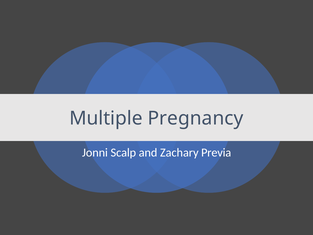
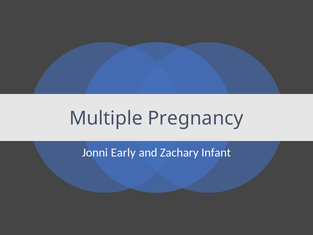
Scalp: Scalp -> Early (123, 152)
Previa: Previa -> Infant (216, 152)
